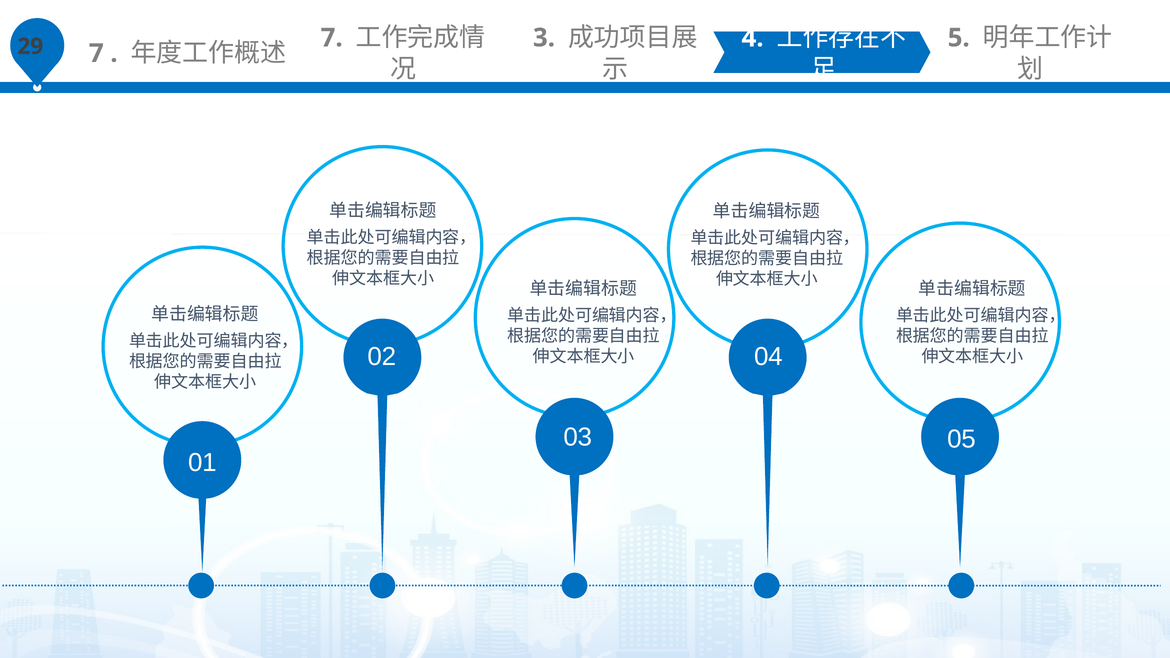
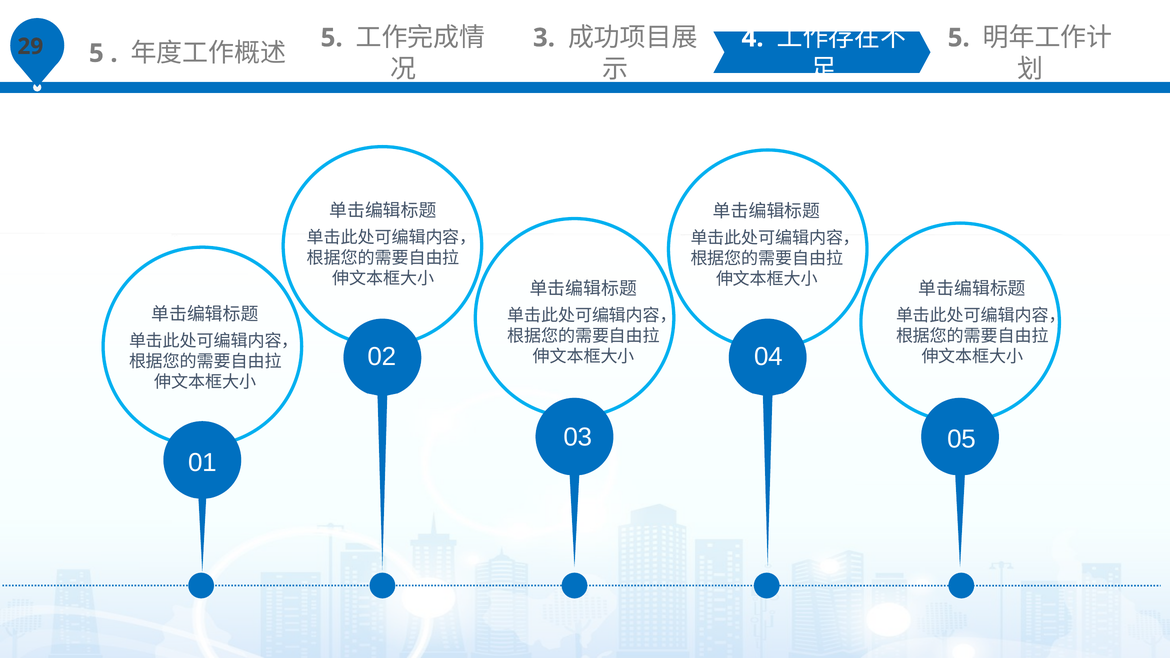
7: 7 -> 5 (96, 53)
7: 7 -> 5 (332, 38)
